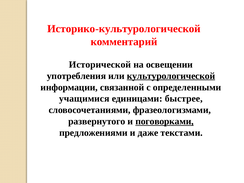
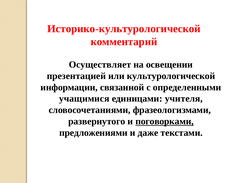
Исторической: Исторической -> Осуществляет (100, 64)
употребления: употребления -> презентацией (76, 76)
культурологической underline: present -> none (171, 76)
быстрее: быстрее -> учителя (184, 99)
